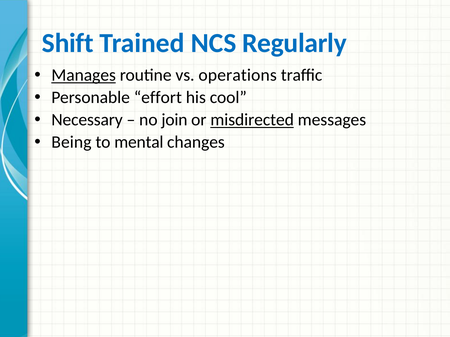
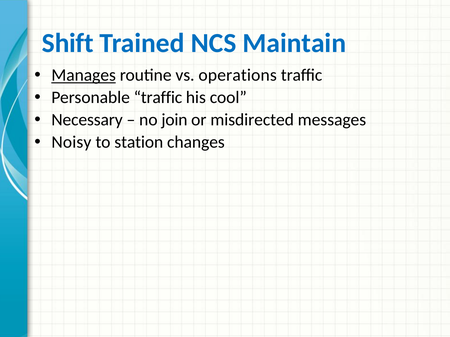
Regularly: Regularly -> Maintain (294, 43)
Personable effort: effort -> traffic (158, 98)
misdirected underline: present -> none (252, 120)
Being: Being -> Noisy (71, 142)
mental: mental -> station (139, 142)
